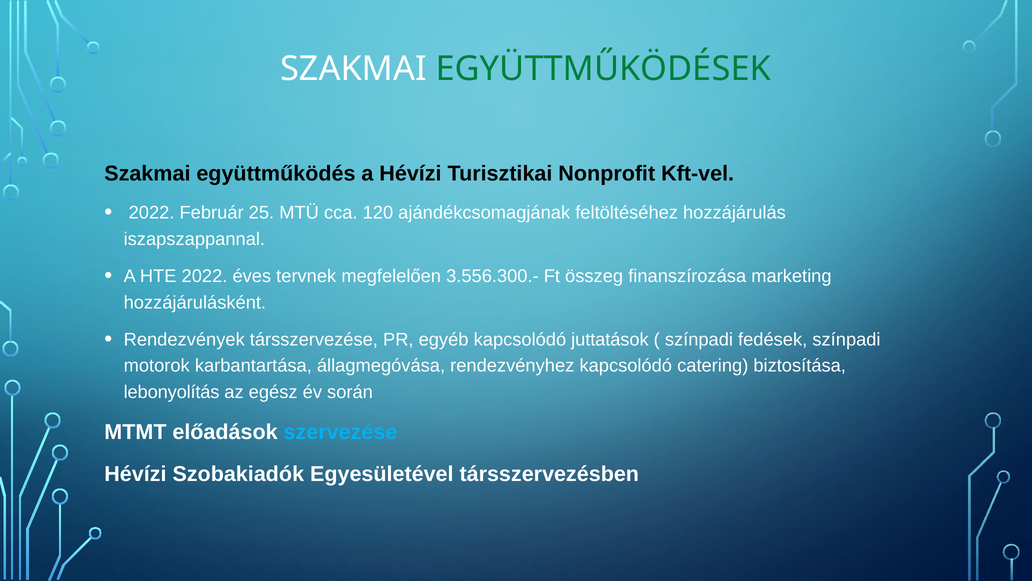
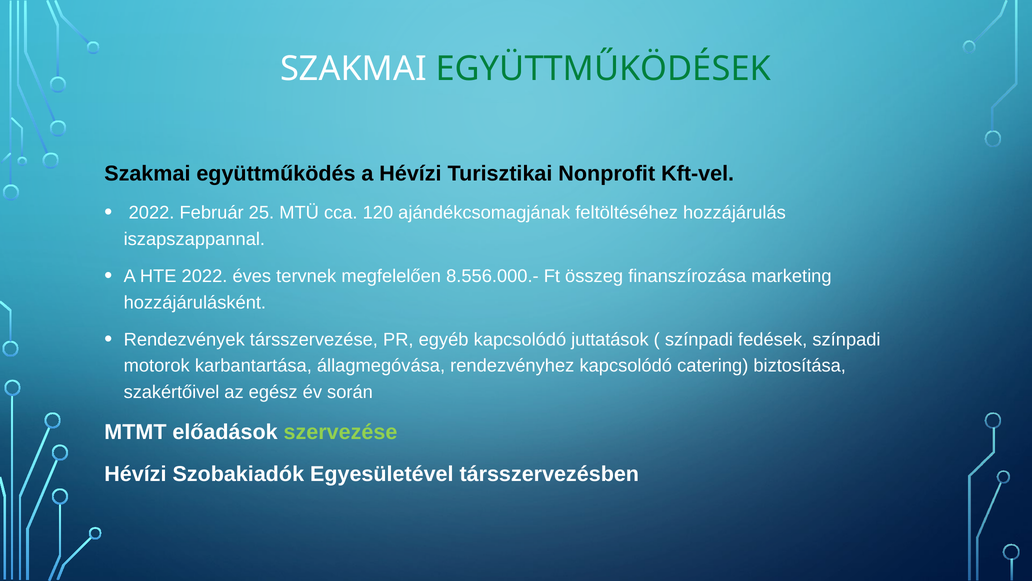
3.556.300.-: 3.556.300.- -> 8.556.000.- (492, 276)
lebonyolítás: lebonyolítás -> szakértőivel (172, 392)
szervezése colour: light blue -> light green (340, 432)
